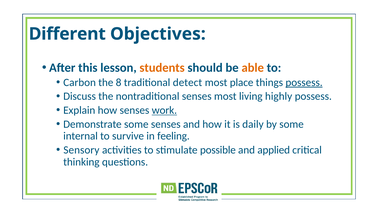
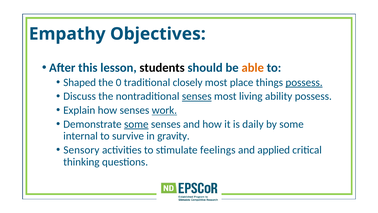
Different: Different -> Empathy (67, 34)
students colour: orange -> black (162, 68)
Carbon: Carbon -> Shaped (80, 82)
8: 8 -> 0 (119, 82)
detect: detect -> closely (188, 82)
senses underline: none -> present (197, 96)
highly: highly -> ability (279, 96)
some underline: none -> present (136, 124)
feeling: feeling -> gravity (173, 136)
possible: possible -> feelings (218, 150)
